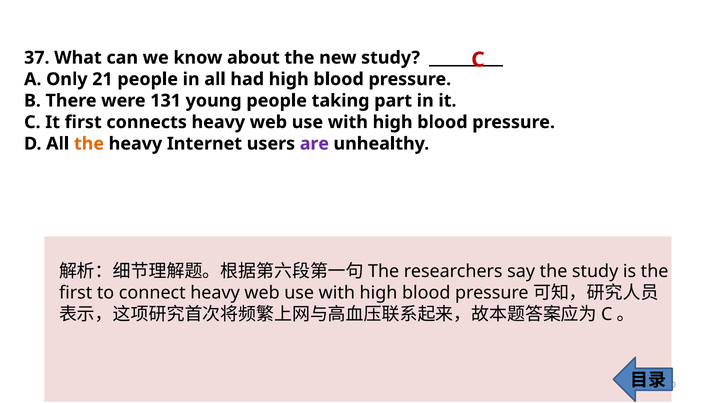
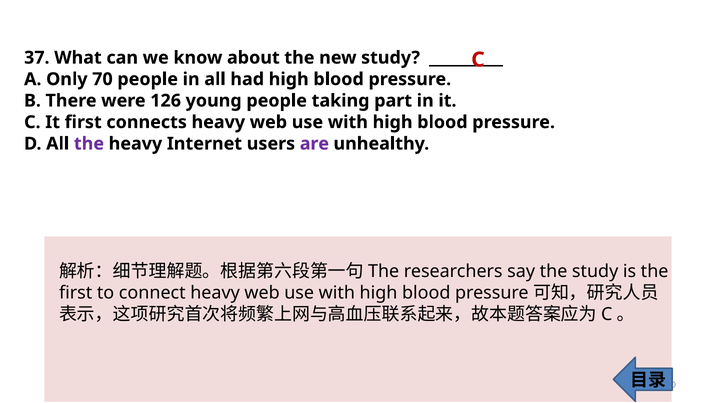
21: 21 -> 70 (102, 79)
131: 131 -> 126 (166, 101)
the colour: orange -> purple (89, 144)
